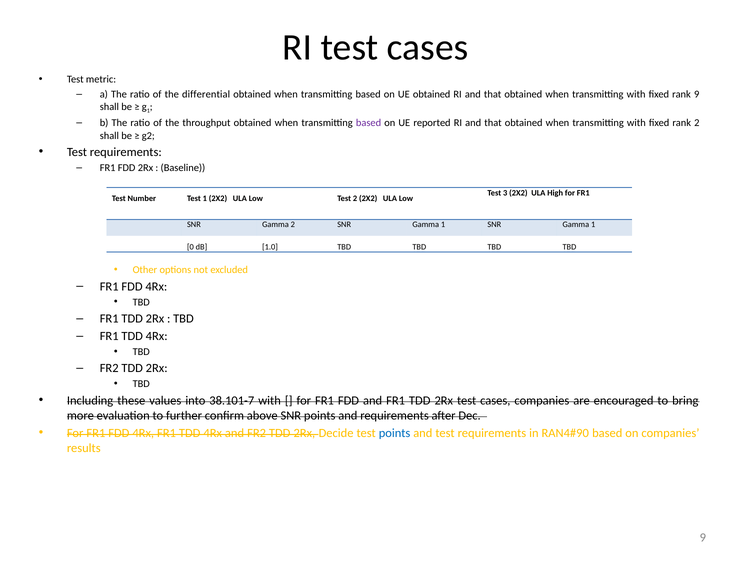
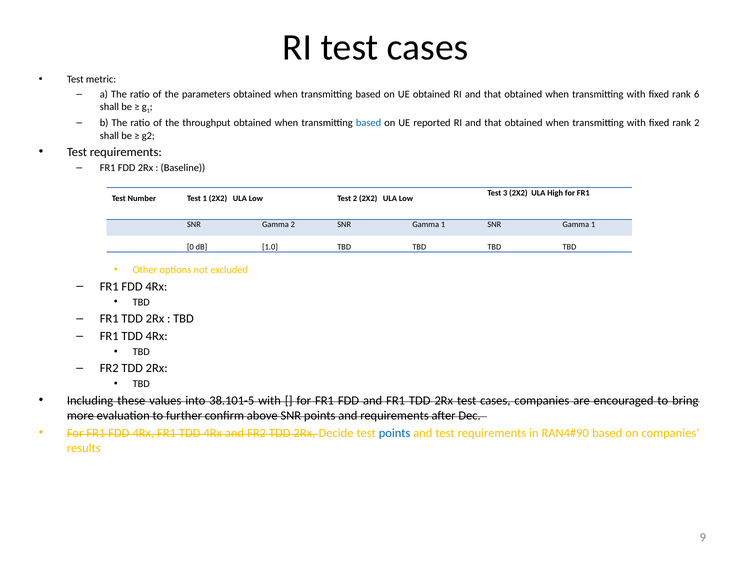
differential: differential -> parameters (206, 94)
rank 9: 9 -> 6 (697, 94)
based colour: purple -> blue (369, 123)
38.101-7: 38.101-7 -> 38.101-5 (232, 401)
